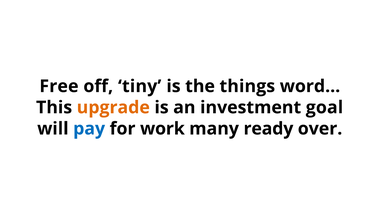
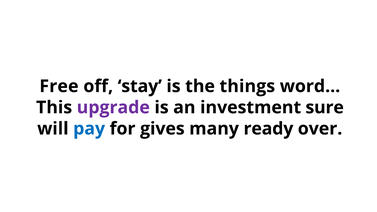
tiny: tiny -> stay (140, 86)
upgrade colour: orange -> purple (113, 107)
goal: goal -> sure (325, 107)
work: work -> gives (162, 129)
